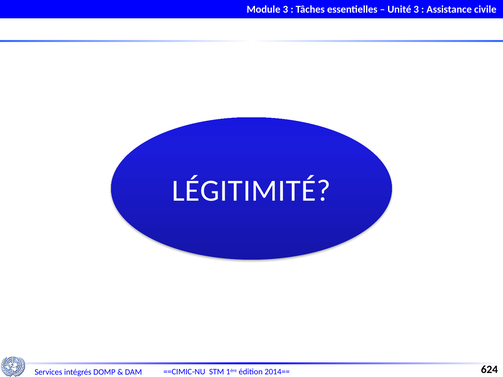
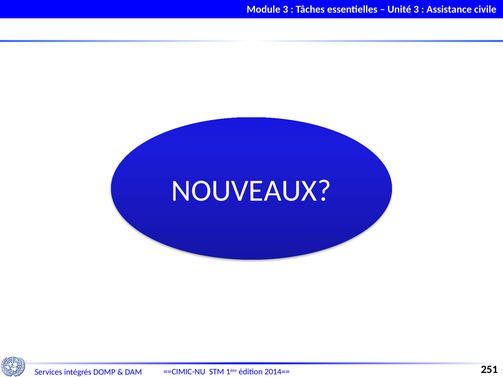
LÉGITIMITÉ: LÉGITIMITÉ -> NOUVEAUX (251, 191)
624: 624 -> 251 (489, 370)
